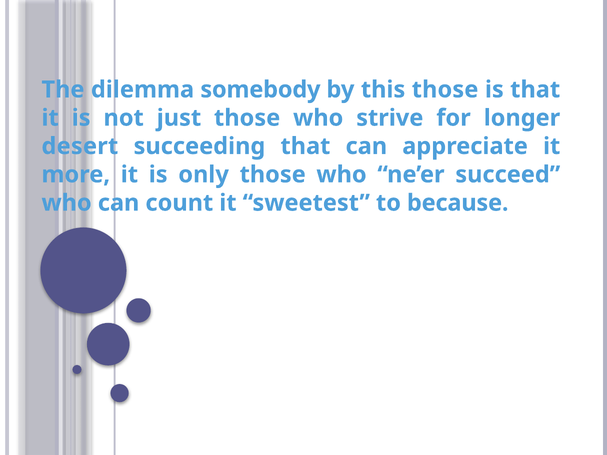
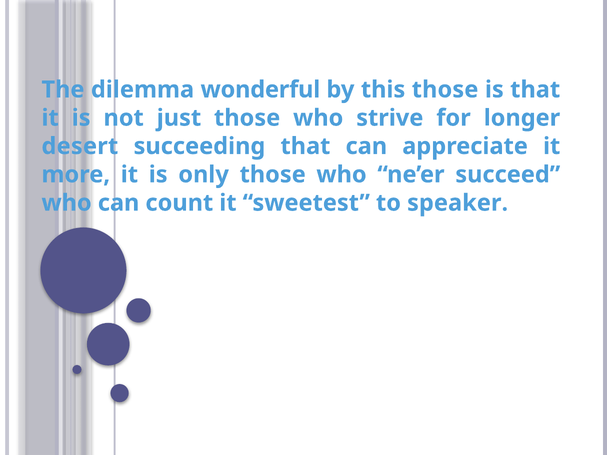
somebody: somebody -> wonderful (260, 90)
because: because -> speaker (458, 203)
